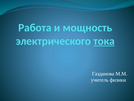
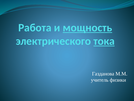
мощность underline: none -> present (87, 28)
